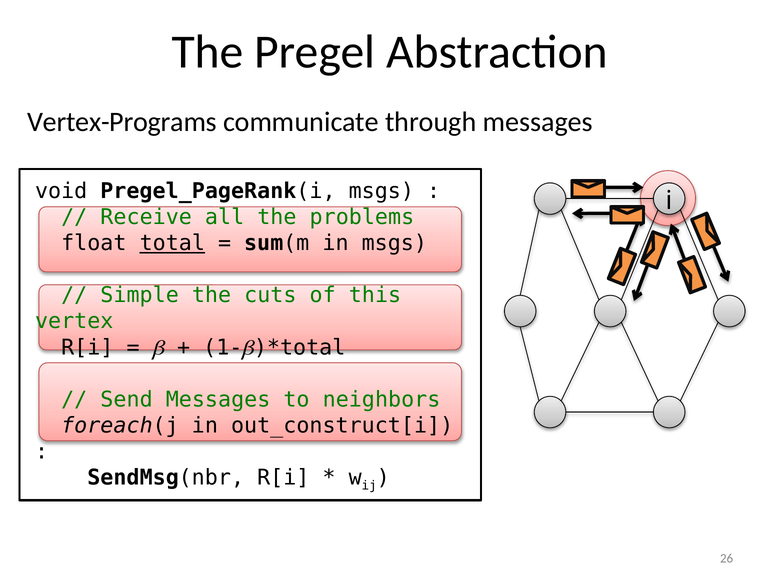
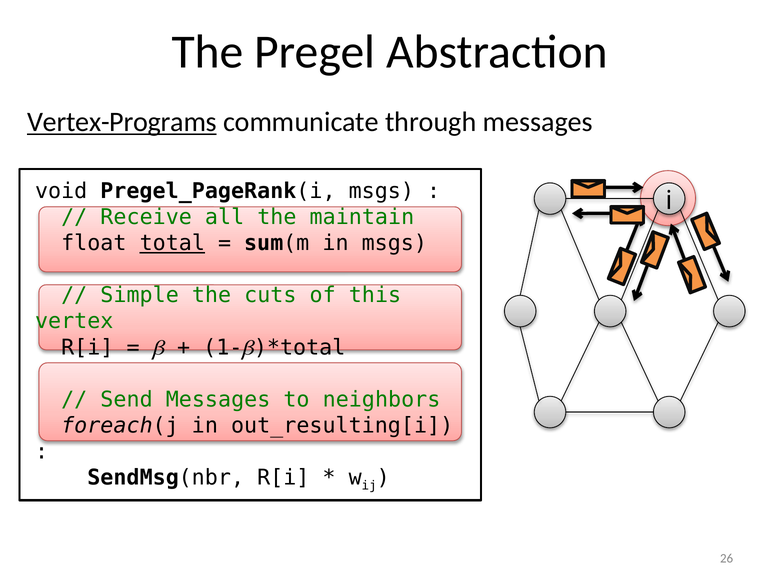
Vertex-Programs underline: none -> present (122, 122)
problems: problems -> maintain (362, 217)
out_construct[i: out_construct[i -> out_resulting[i (342, 425)
